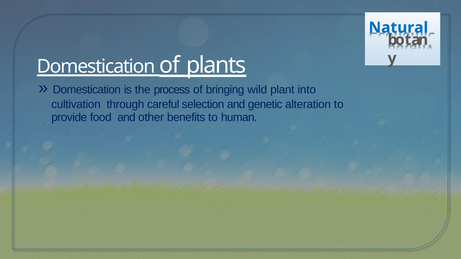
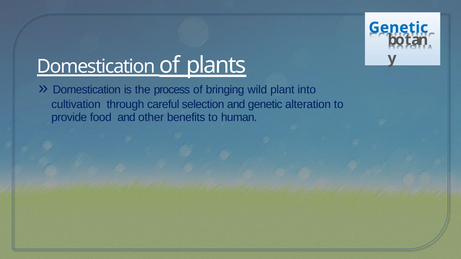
Natural: Natural -> Genetic (398, 28)
